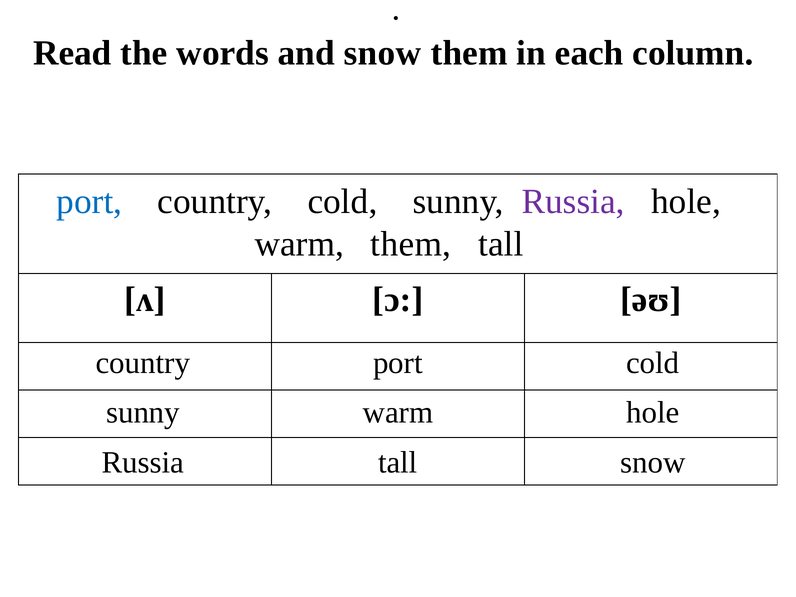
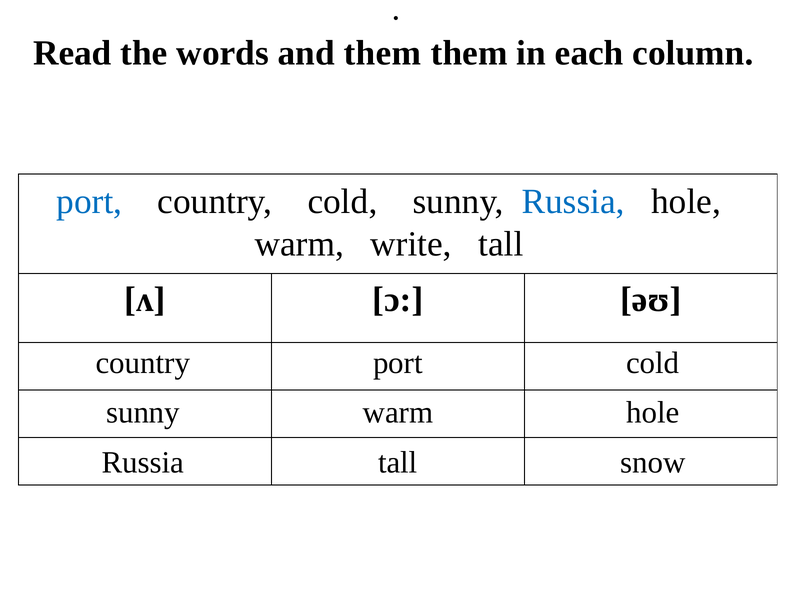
and snow: snow -> them (383, 53)
Russia colour: purple -> blue (573, 202)
warm them: them -> write (411, 244)
